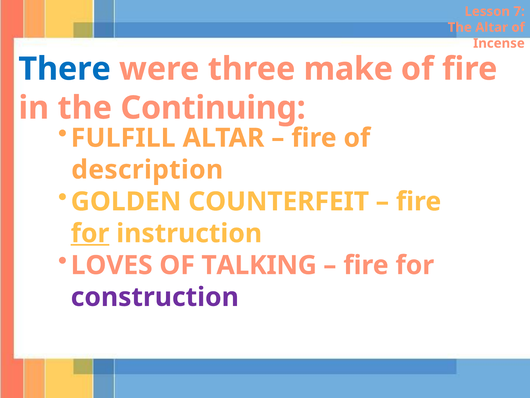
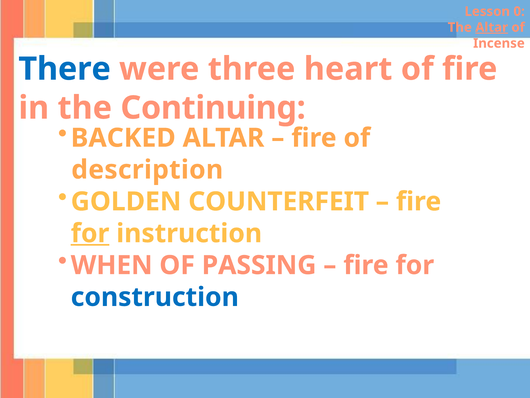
7: 7 -> 0 (519, 11)
Altar underline: none -> present (492, 27)
make: make -> heart (348, 69)
FULFILL: FULFILL -> BACKED (123, 138)
LOVES: LOVES -> WHEN (112, 265)
TALKING: TALKING -> PASSING (259, 265)
construction colour: purple -> blue (155, 297)
